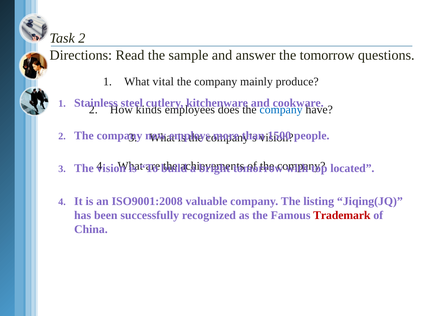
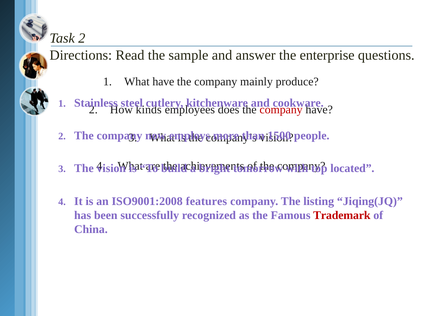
the tomorrow: tomorrow -> enterprise (327, 55)
What vital: vital -> have (163, 82)
company colour: blue -> red (281, 110)
valuable: valuable -> features (206, 202)
